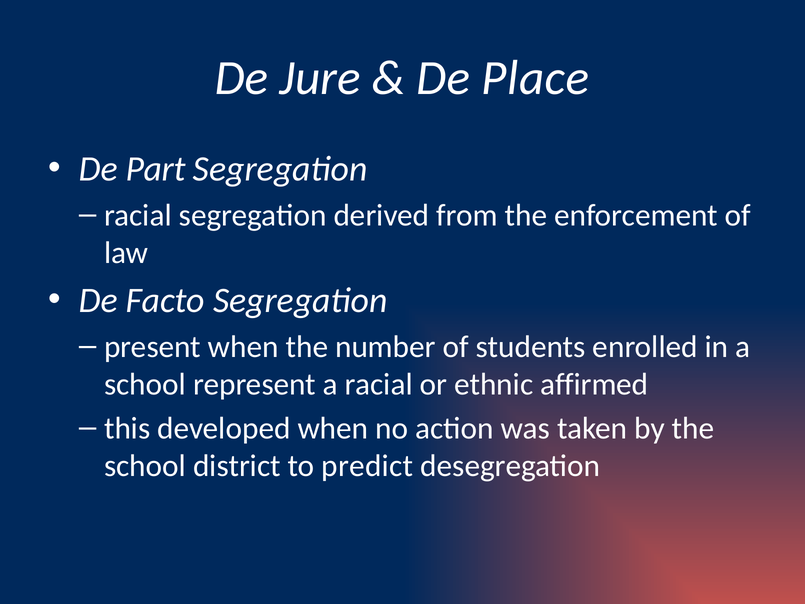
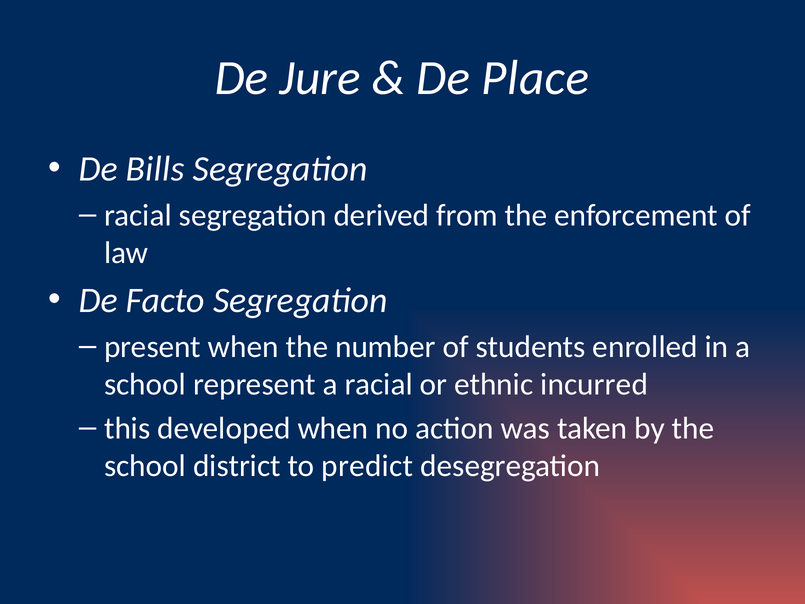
Part: Part -> Bills (155, 169)
affirmed: affirmed -> incurred (594, 384)
